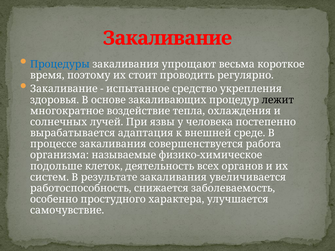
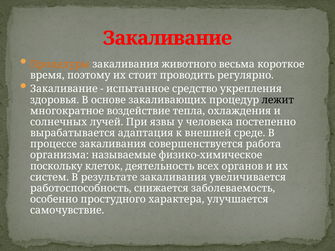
Процедуры colour: blue -> orange (60, 64)
упрощают: упрощают -> животного (189, 64)
подольше: подольше -> поскольку (56, 166)
